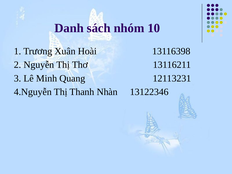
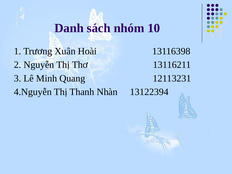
13122346: 13122346 -> 13122394 (149, 92)
